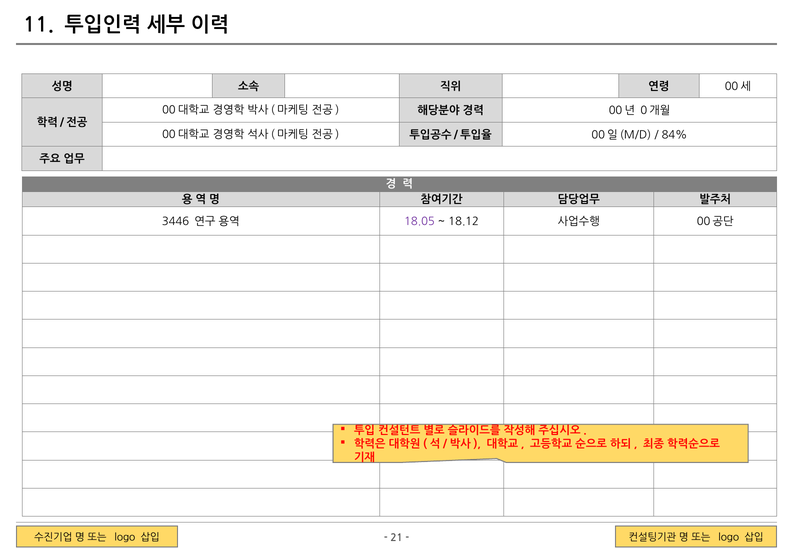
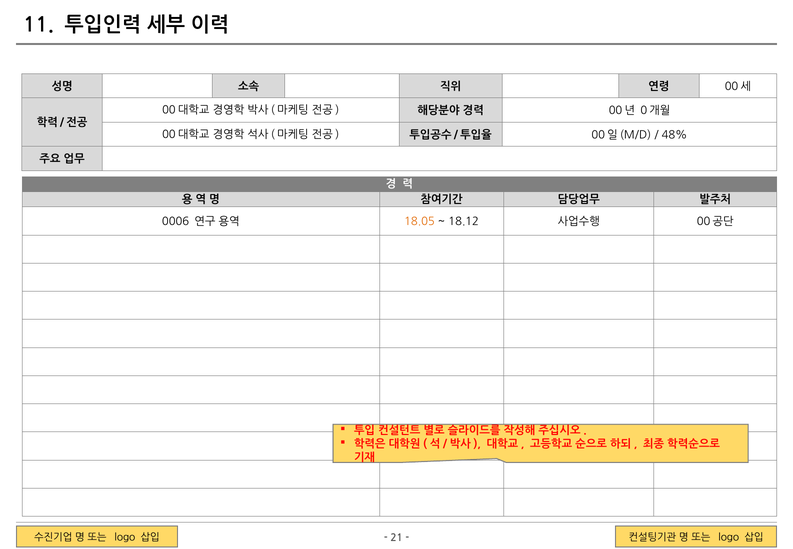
84%: 84% -> 48% (675, 135)
3446: 3446 -> 0006 (176, 221)
18.05 colour: purple -> orange (419, 221)
